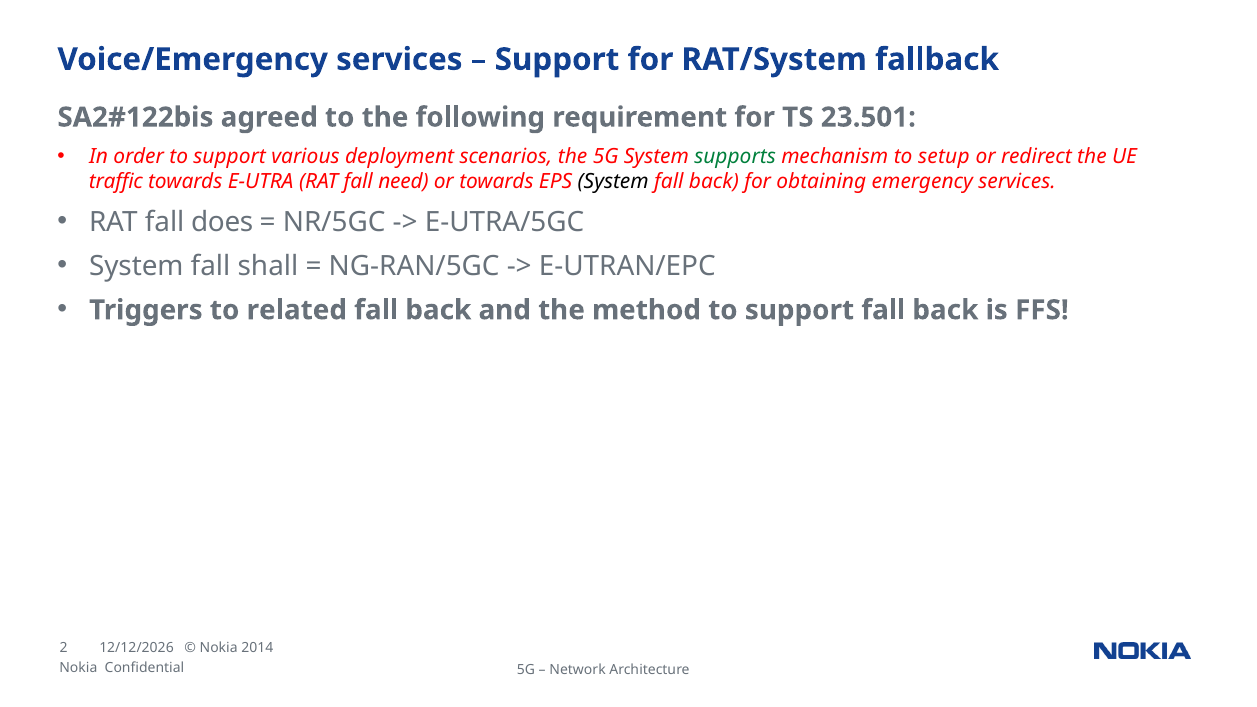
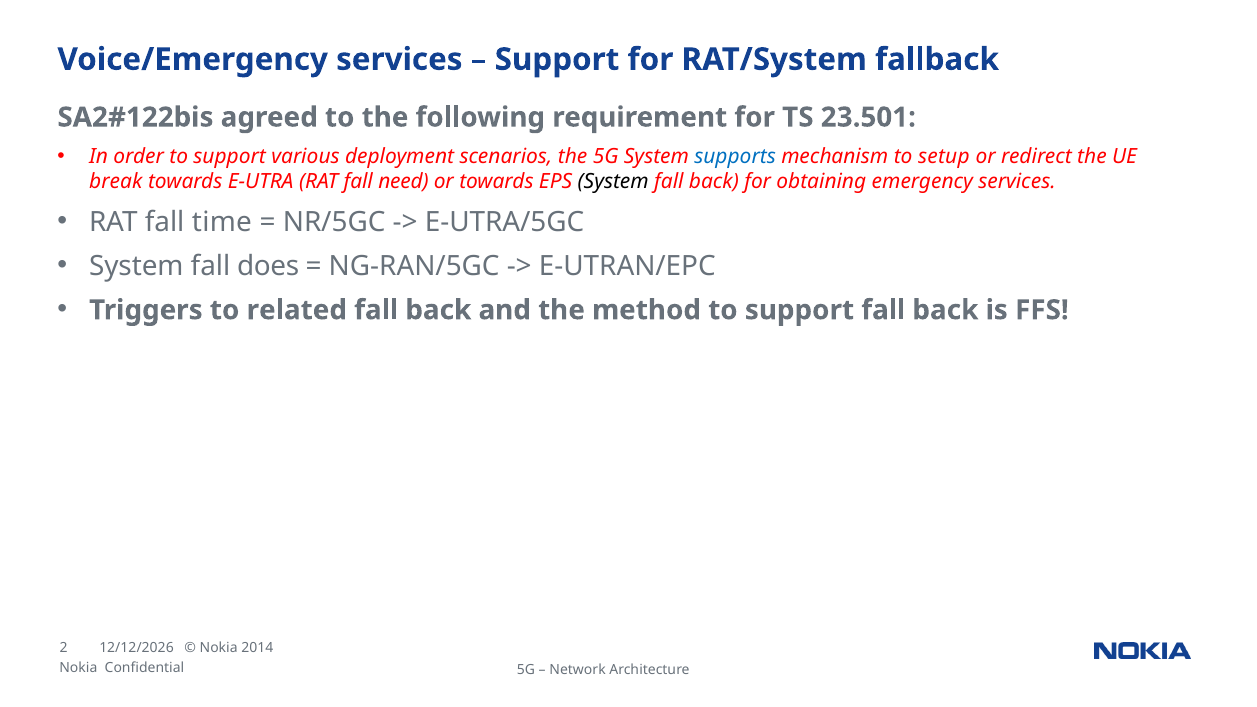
supports colour: green -> blue (735, 157)
traffic: traffic -> break (116, 182)
does: does -> time (222, 222)
shall: shall -> does (268, 266)
